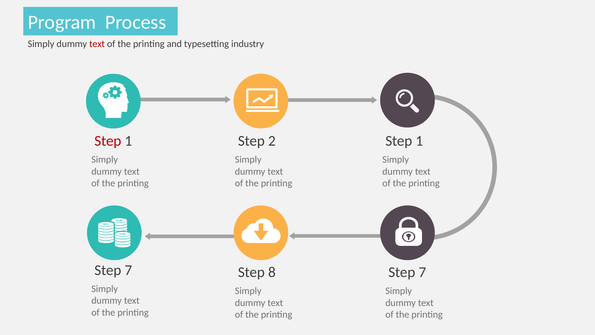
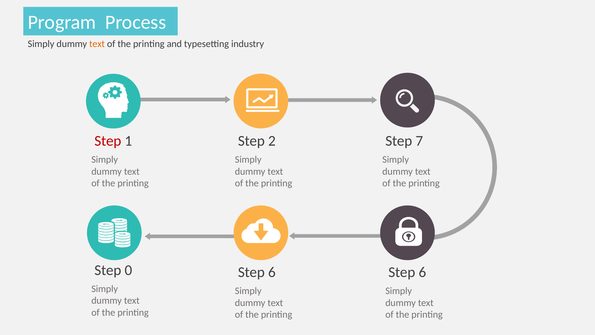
text colour: red -> orange (97, 44)
1: 1 -> 7 (419, 141)
7: 7 -> 0 (128, 270)
8: 8 -> 6 (272, 272)
7: 7 -> 6 (422, 272)
